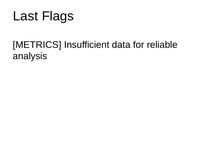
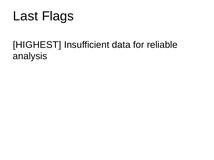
METRICS: METRICS -> HIGHEST (37, 45)
